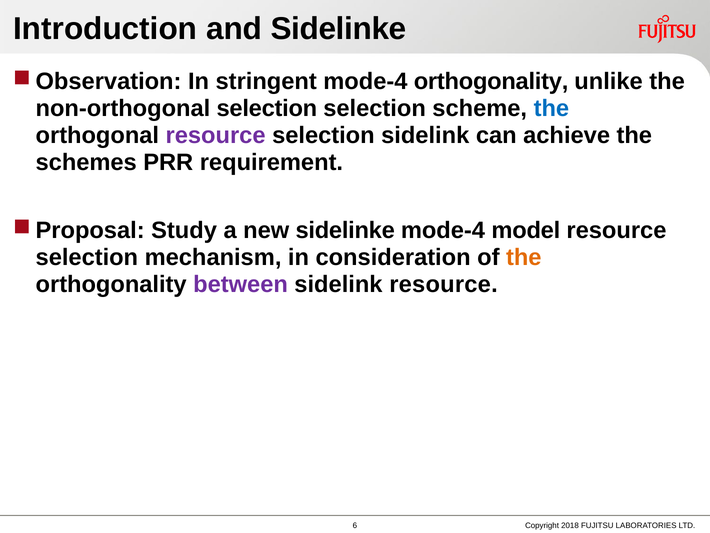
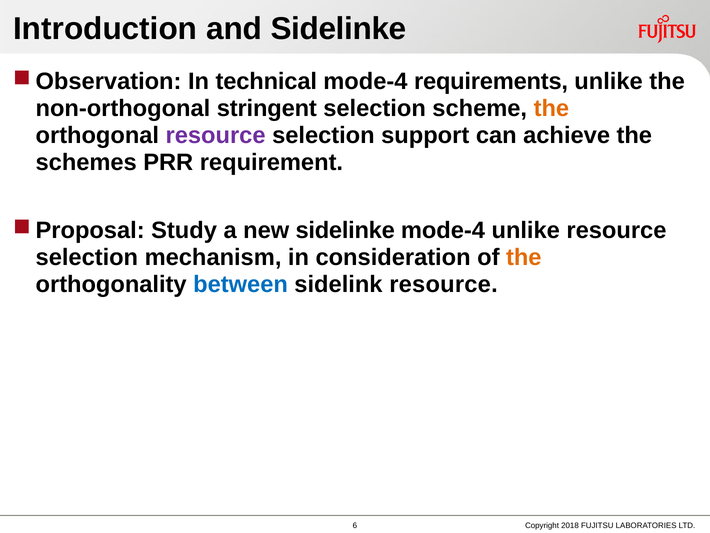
stringent: stringent -> technical (266, 81)
mode-4 orthogonality: orthogonality -> requirements (491, 81)
non-orthogonal selection: selection -> stringent (267, 108)
the colour: blue -> orange (551, 108)
selection sidelink: sidelink -> support (425, 135)
mode-4 model: model -> unlike (526, 230)
between colour: purple -> blue (241, 284)
